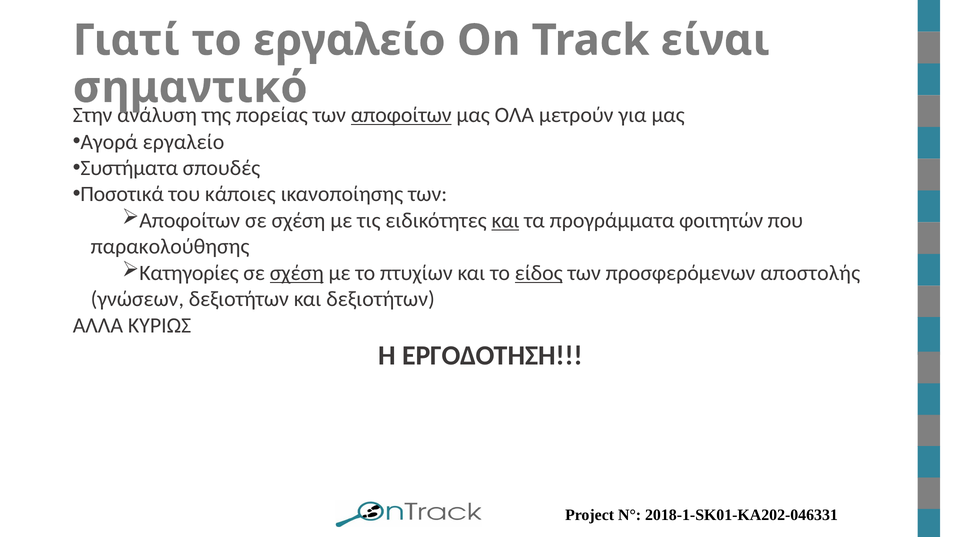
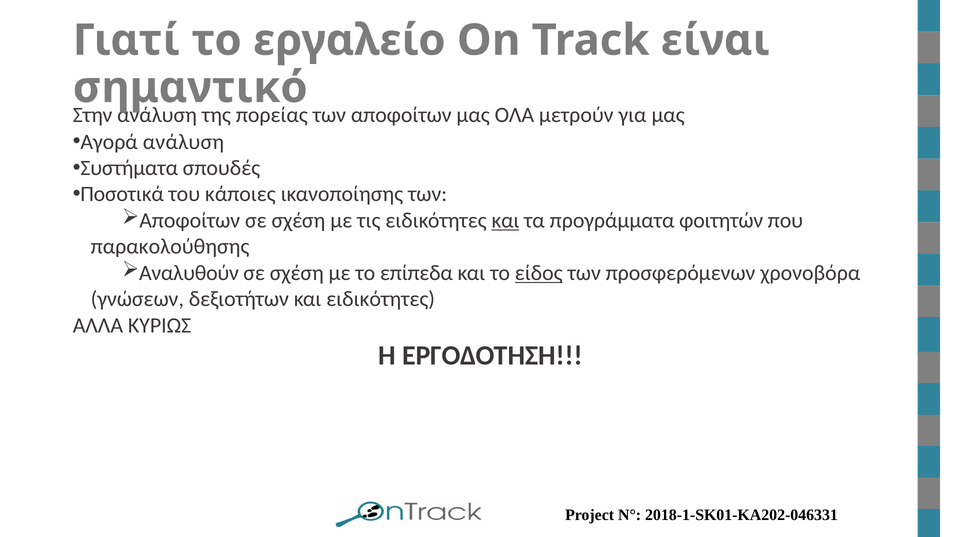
αποφοίτων underline: present -> none (401, 115)
Αγορά εργαλείο: εργαλείο -> ανάλυση (183, 142)
Κατηγορίες: Κατηγορίες -> Αναλυθούν (189, 273)
σχέση underline: present -> none (297, 273)
πτυχίων: πτυχίων -> επίπεδα (416, 273)
αποστολής: αποστολής -> χρονοβόρα (810, 273)
και δεξιοτήτων: δεξιοτήτων -> ειδικότητες (381, 299)
